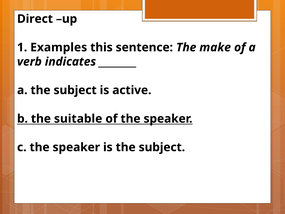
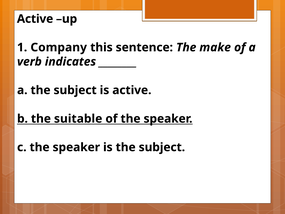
Direct: Direct -> Active (35, 19)
Examples: Examples -> Company (59, 47)
